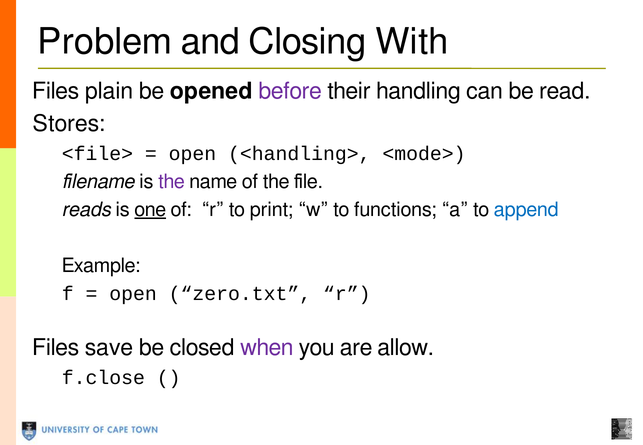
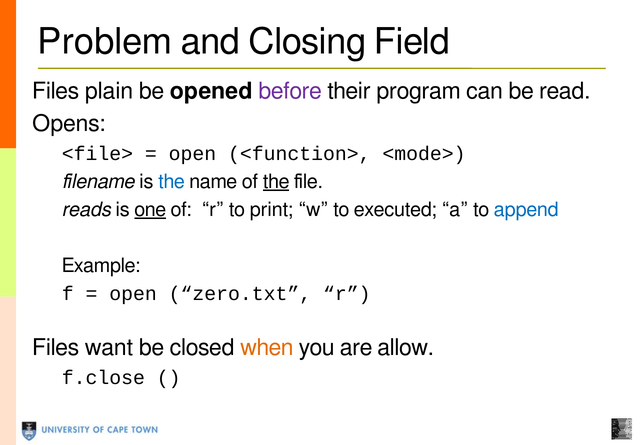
With: With -> Field (412, 42)
handling: handling -> program (418, 91)
Stores: Stores -> Opens (69, 124)
<handling>: <handling> -> <function> (299, 154)
the colour: purple -> blue (171, 182)
the underline: none -> present (276, 182)
functions: functions -> executed (395, 210)
save: save -> want (109, 348)
when colour: purple -> orange (267, 348)
